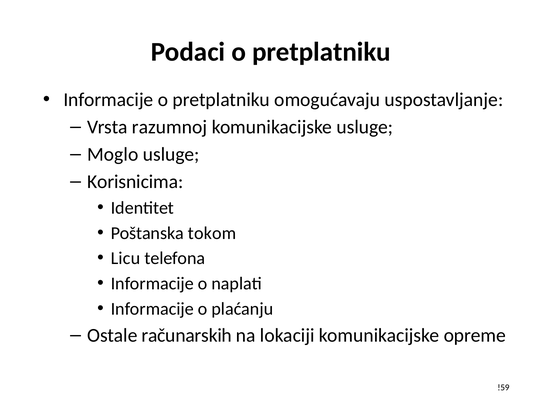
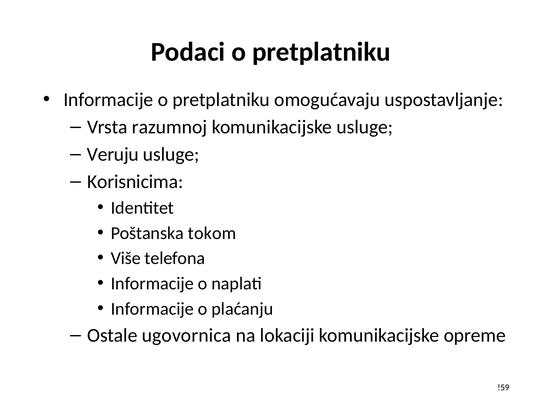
Moglo: Moglo -> Veruju (113, 155)
Licu: Licu -> Više (126, 259)
računarskih: računarskih -> ugovornica (187, 336)
